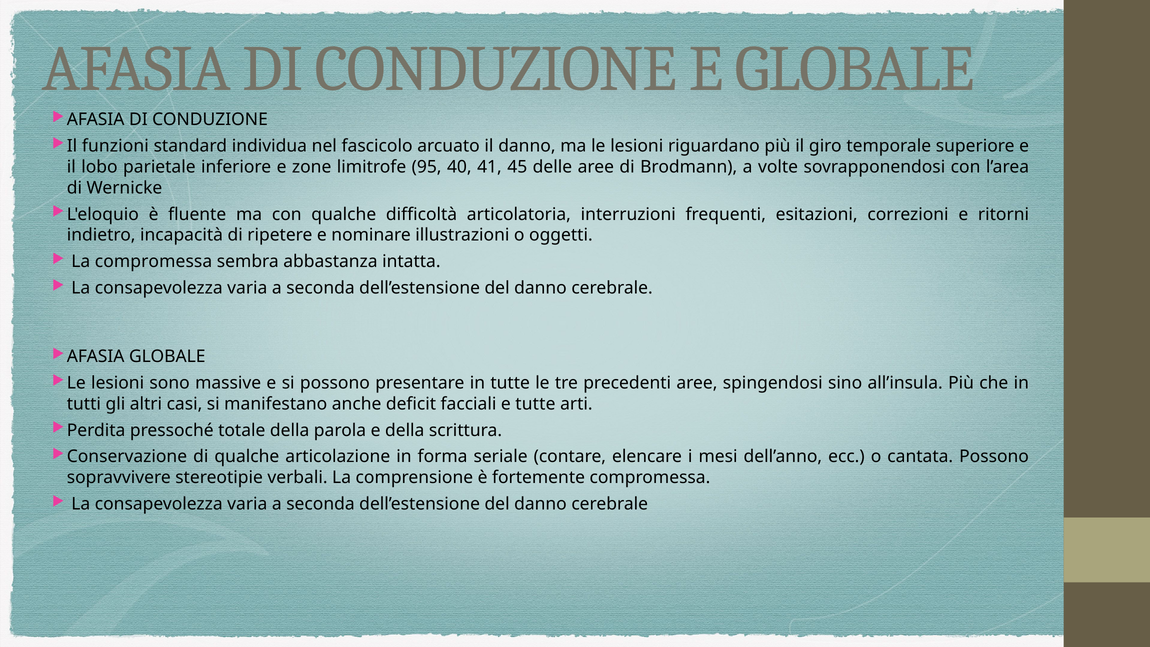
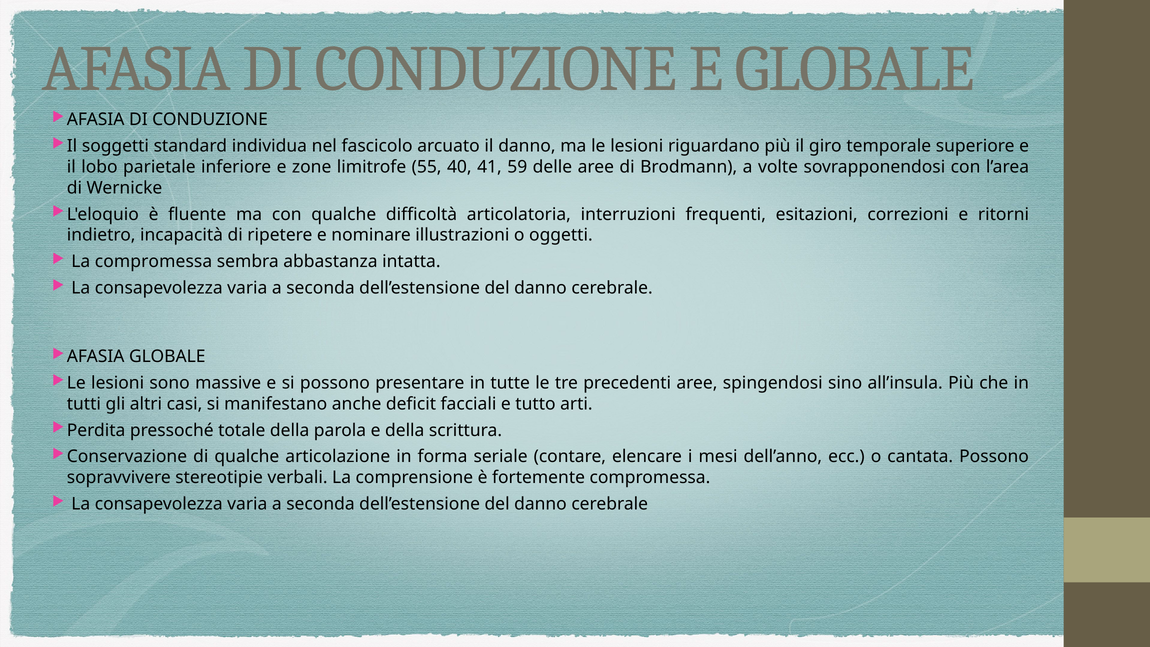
funzioni: funzioni -> soggetti (115, 146)
95: 95 -> 55 (427, 167)
45: 45 -> 59 (517, 167)
e tutte: tutte -> tutto (535, 404)
